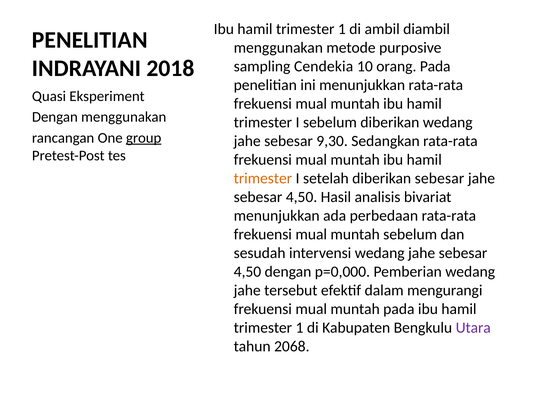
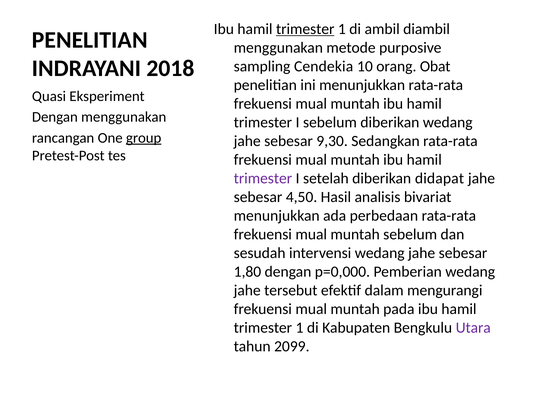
trimester underline: none -> present (305, 29)
orang Pada: Pada -> Obat (435, 66)
trimester colour: orange -> purple (263, 178)
diberikan sebesar: sebesar -> didapat (439, 178)
4,50: 4,50 -> 1,80 (247, 272)
2068: 2068 -> 2099 (292, 346)
